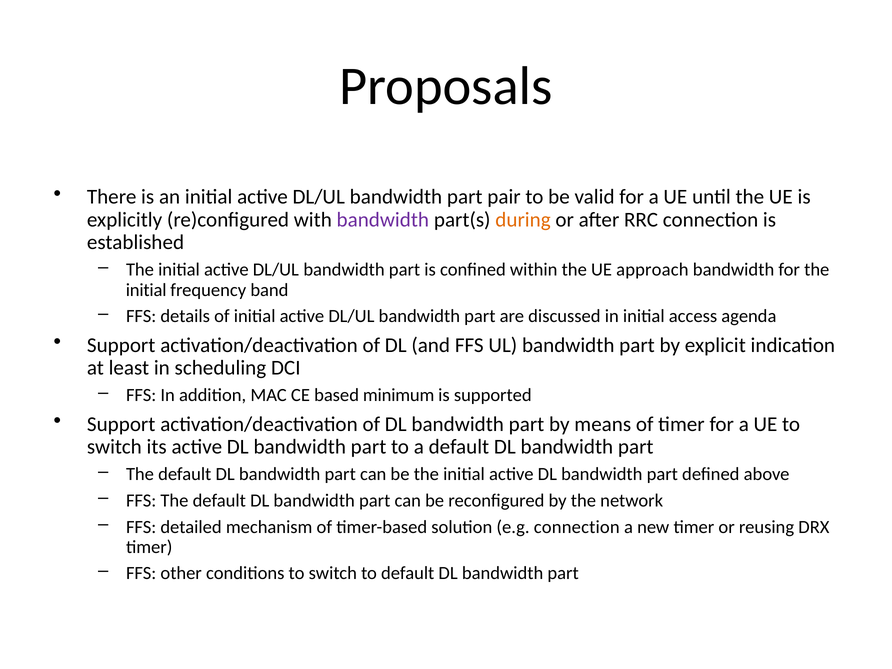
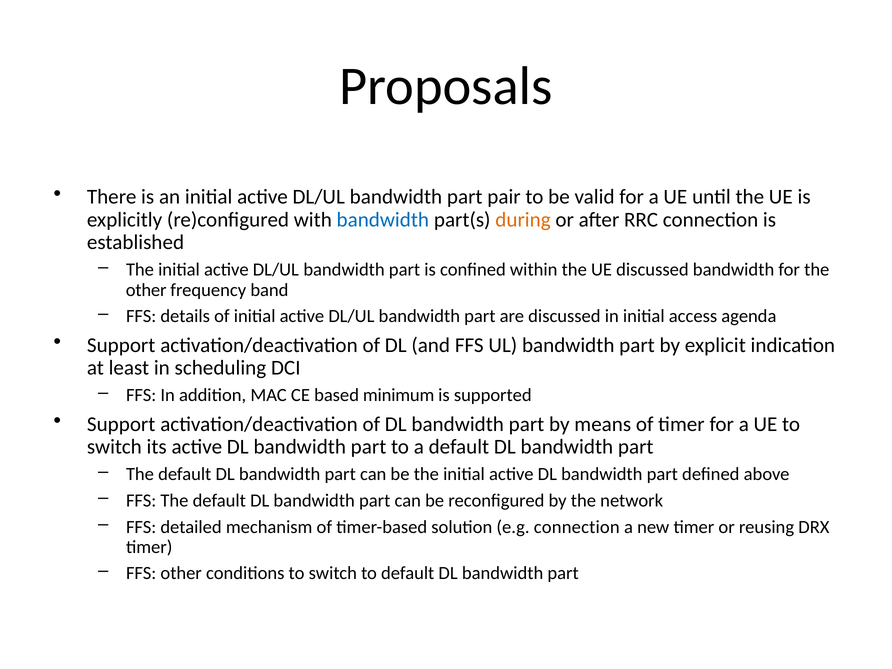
bandwidth colour: purple -> blue (383, 220)
UE approach: approach -> discussed (652, 270)
initial: initial -> other (146, 290)
